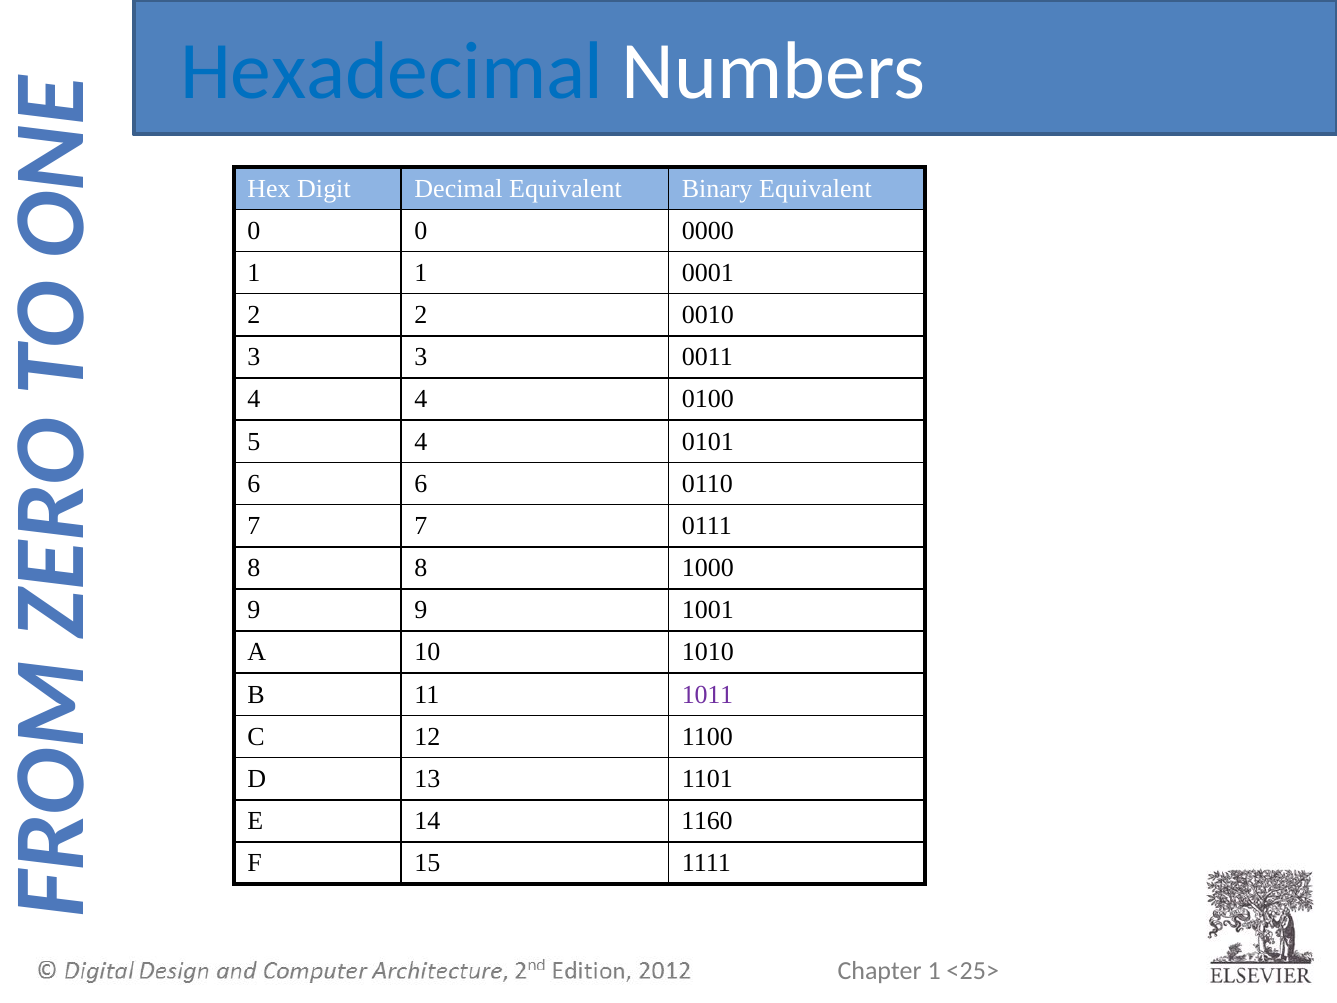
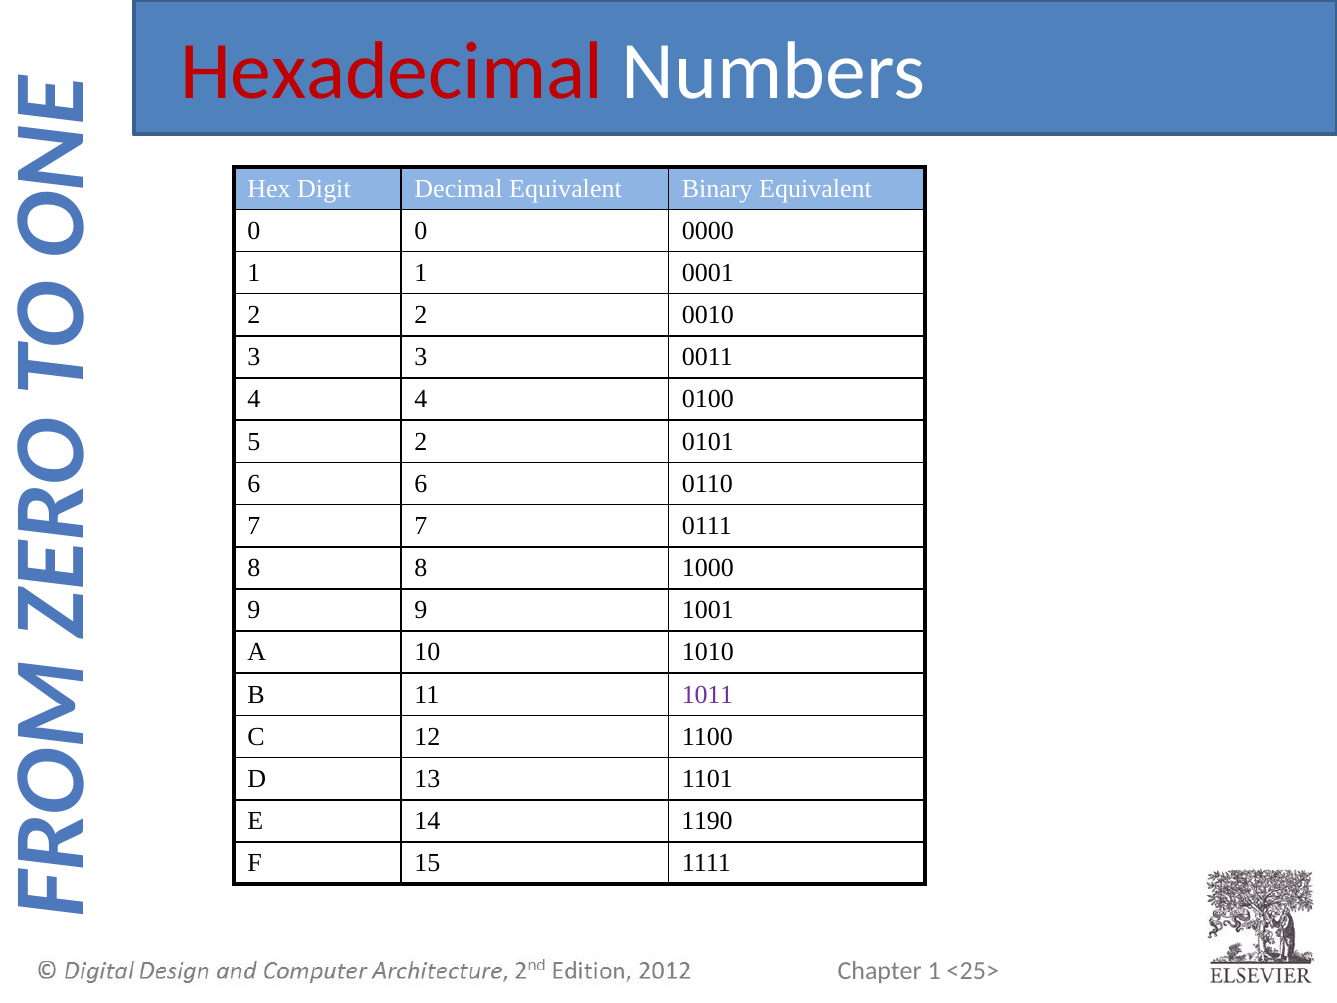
Hexadecimal colour: blue -> red (392, 71)
5 4: 4 -> 2 (421, 441)
1160: 1160 -> 1190 (707, 821)
